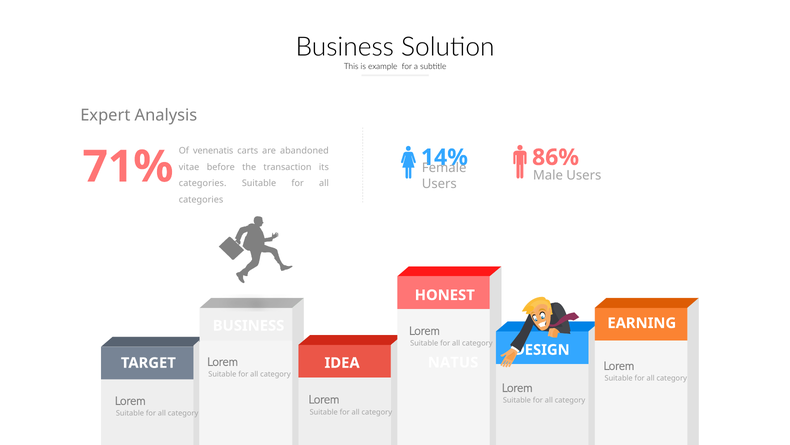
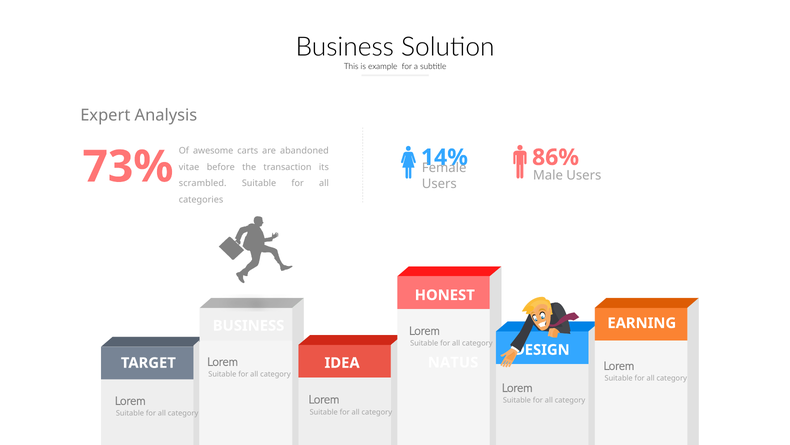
venenatis: venenatis -> awesome (213, 151)
71%: 71% -> 73% (128, 167)
categories: categories -> scrambled (203, 183)
